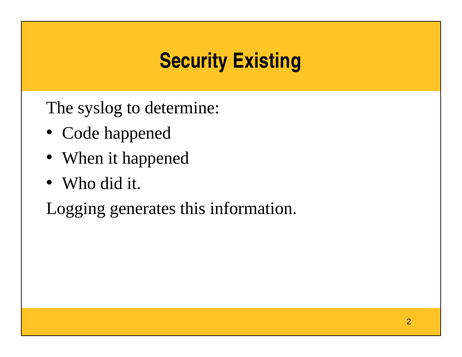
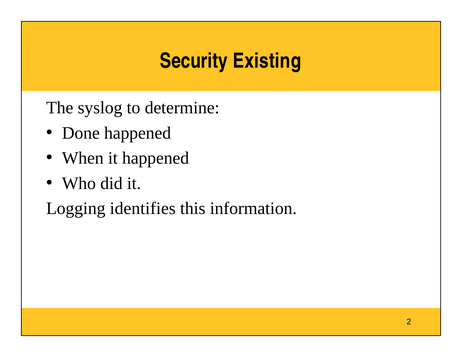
Code: Code -> Done (81, 133)
generates: generates -> identifies (143, 209)
